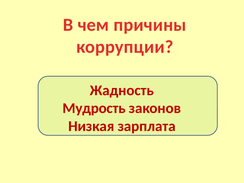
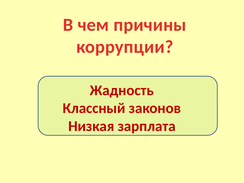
Мудрость: Мудрость -> Классный (94, 108)
